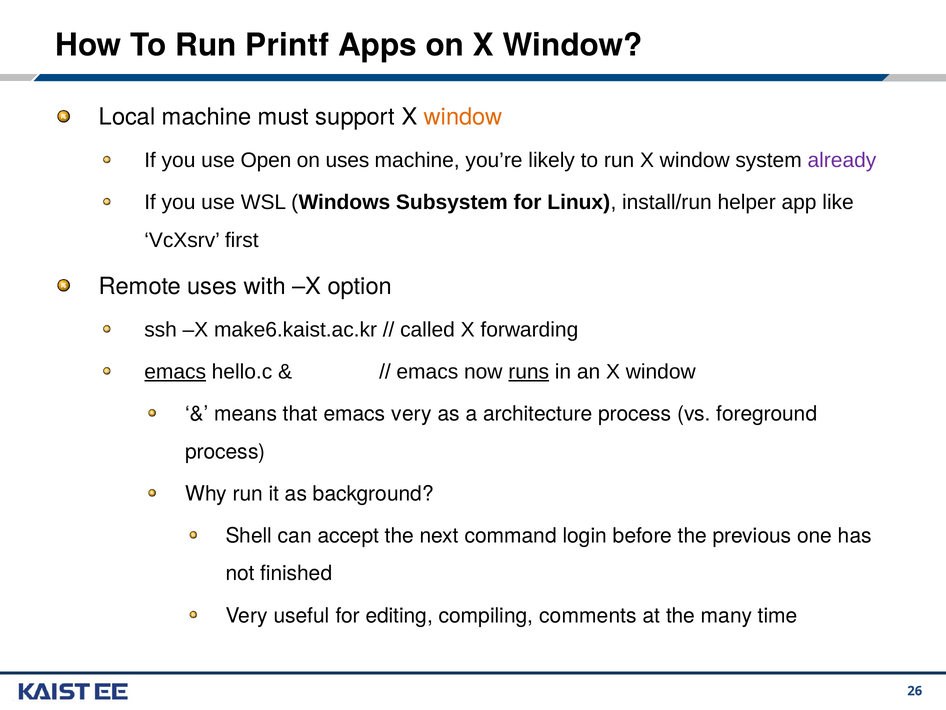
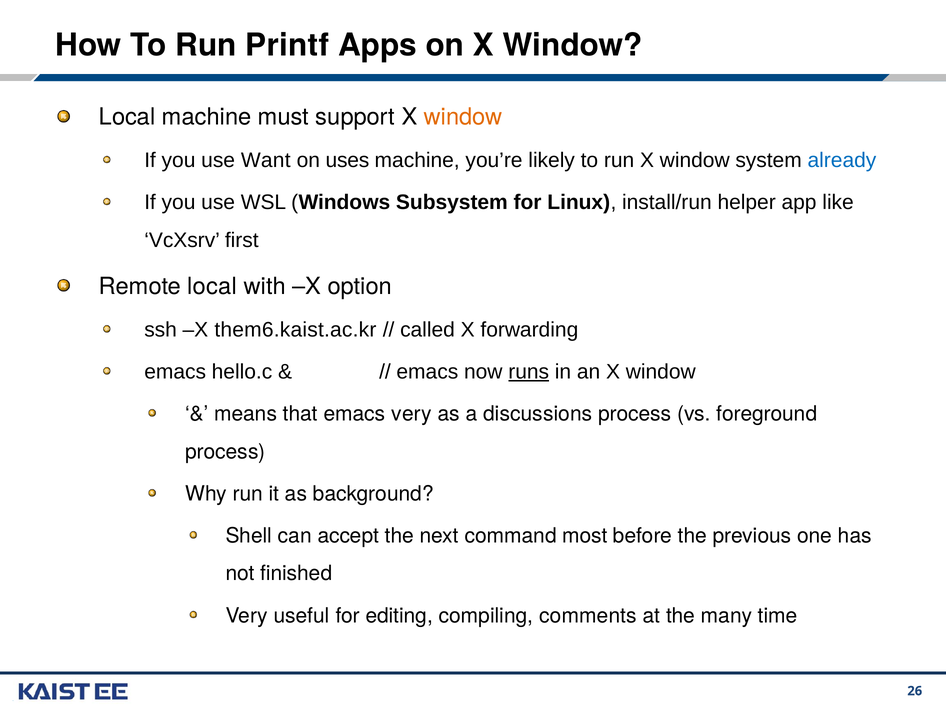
Open: Open -> Want (266, 160)
already colour: purple -> blue (842, 160)
Remote uses: uses -> local (212, 286)
make6.kaist.ac.kr: make6.kaist.ac.kr -> them6.kaist.ac.kr (295, 329)
emacs underline: present -> none (175, 372)
architecture: architecture -> discussions (538, 414)
login: login -> most (585, 535)
